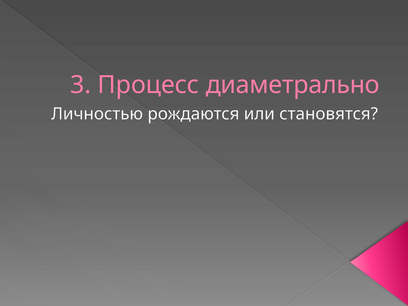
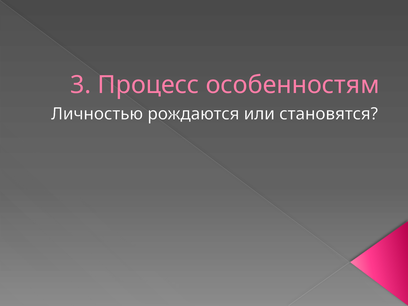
диаметрально: диаметрально -> особенностям (293, 85)
